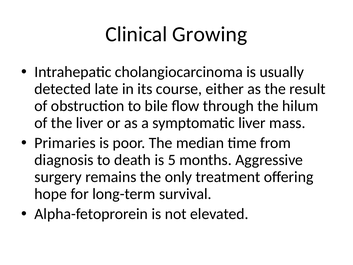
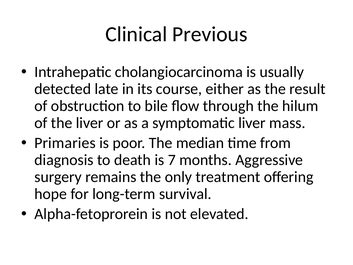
Growing: Growing -> Previous (210, 34)
5: 5 -> 7 (172, 160)
